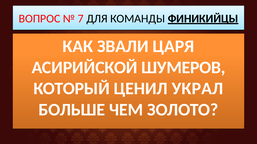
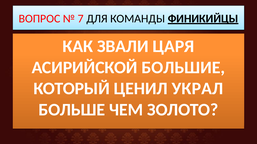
ШУМЕРОВ: ШУМЕРОВ -> БОЛЬШИЕ (183, 68)
